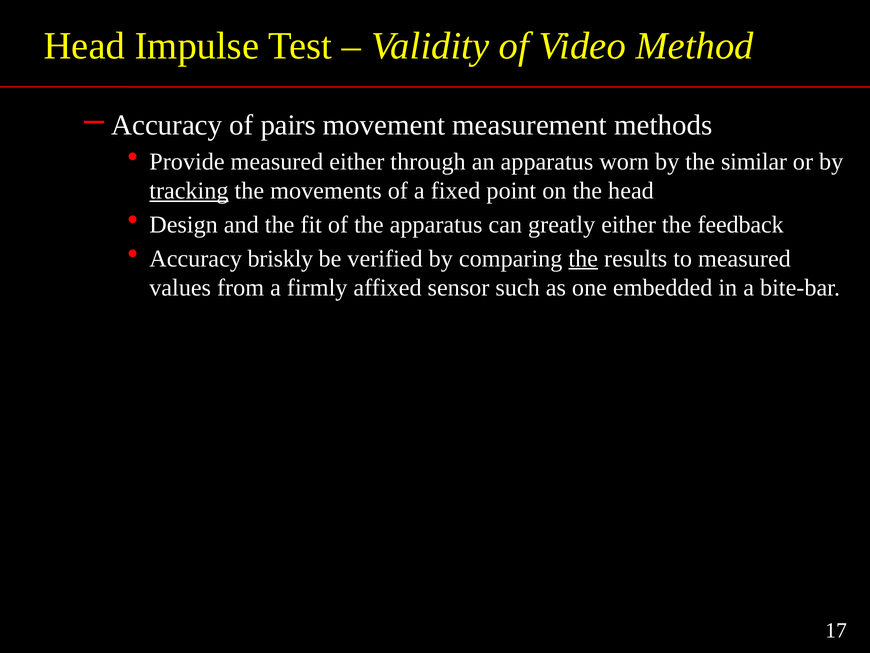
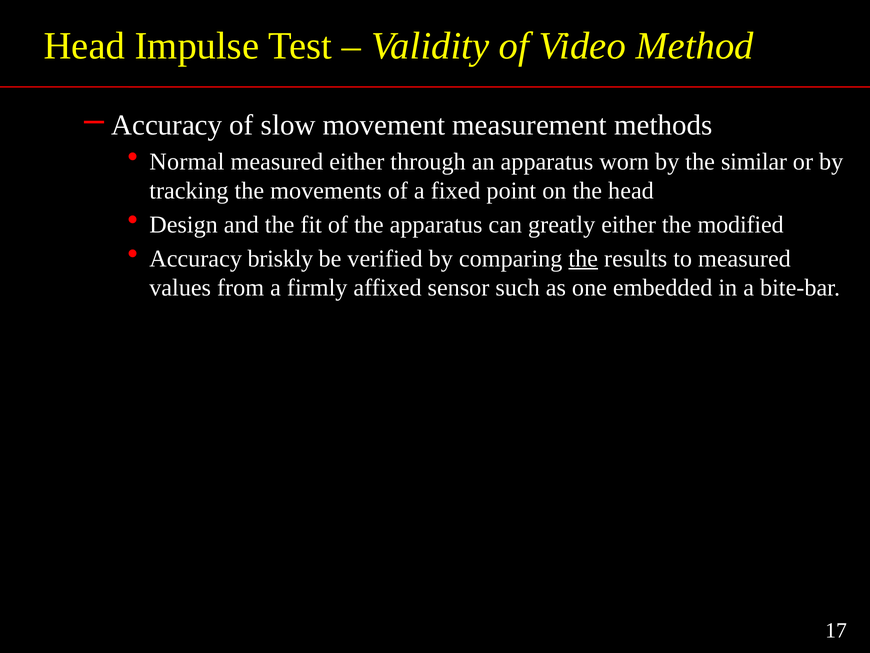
pairs: pairs -> slow (288, 125)
Provide: Provide -> Normal (187, 162)
tracking underline: present -> none (189, 191)
feedback: feedback -> modified (741, 225)
